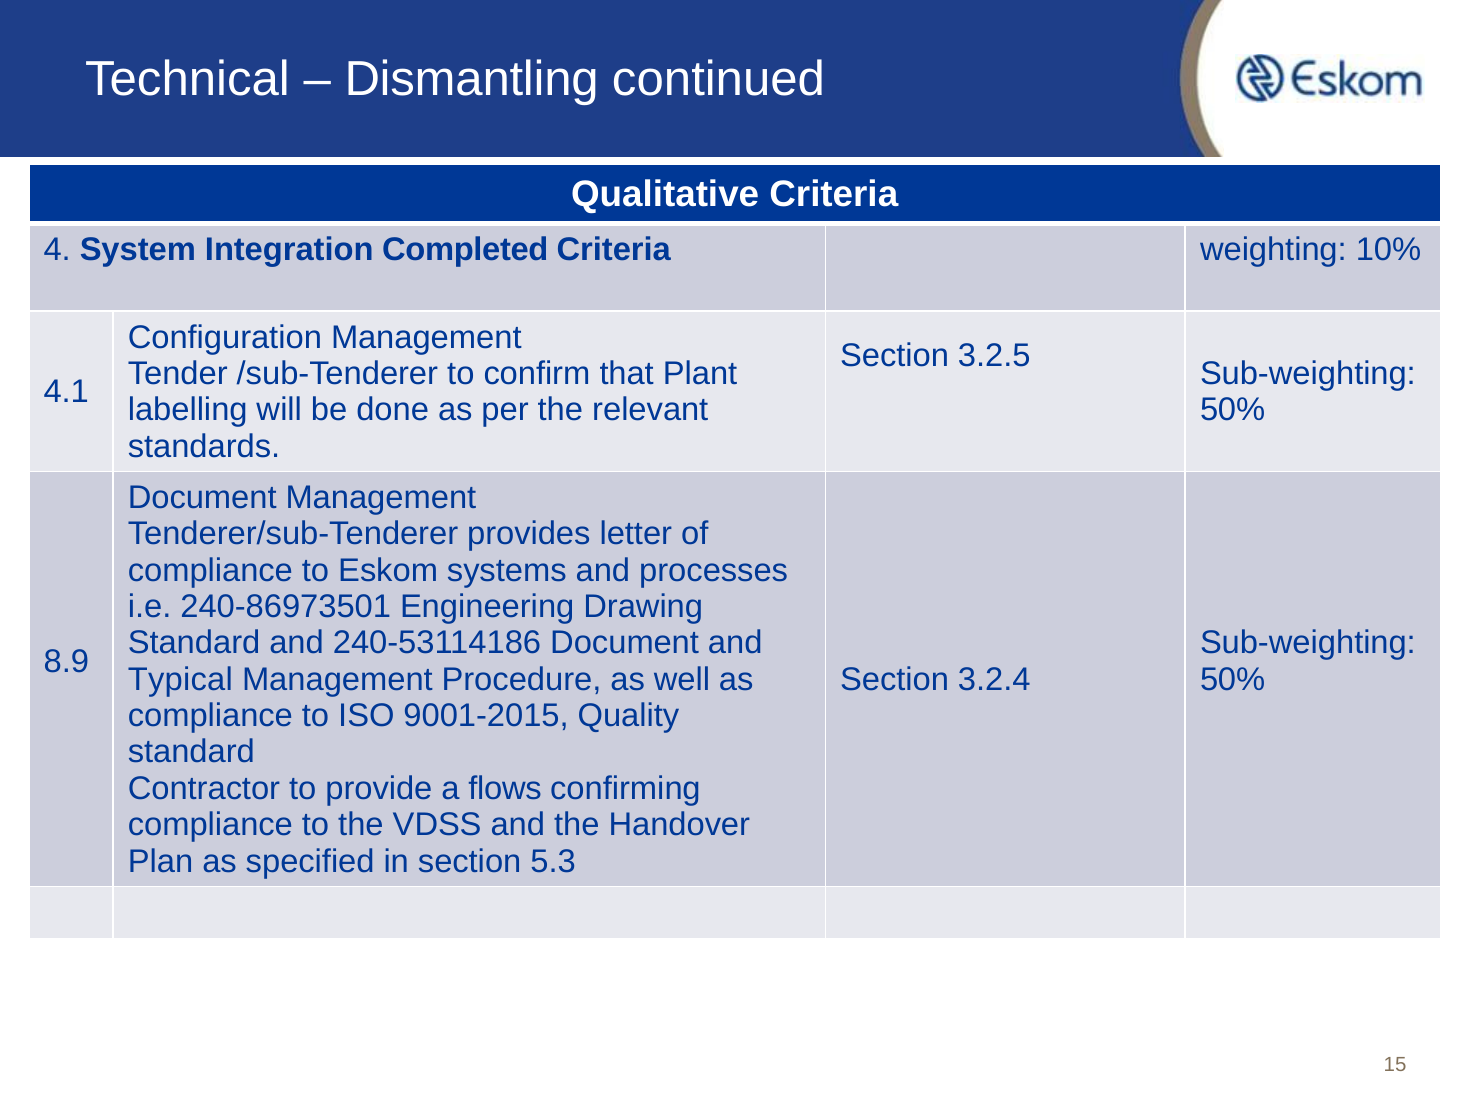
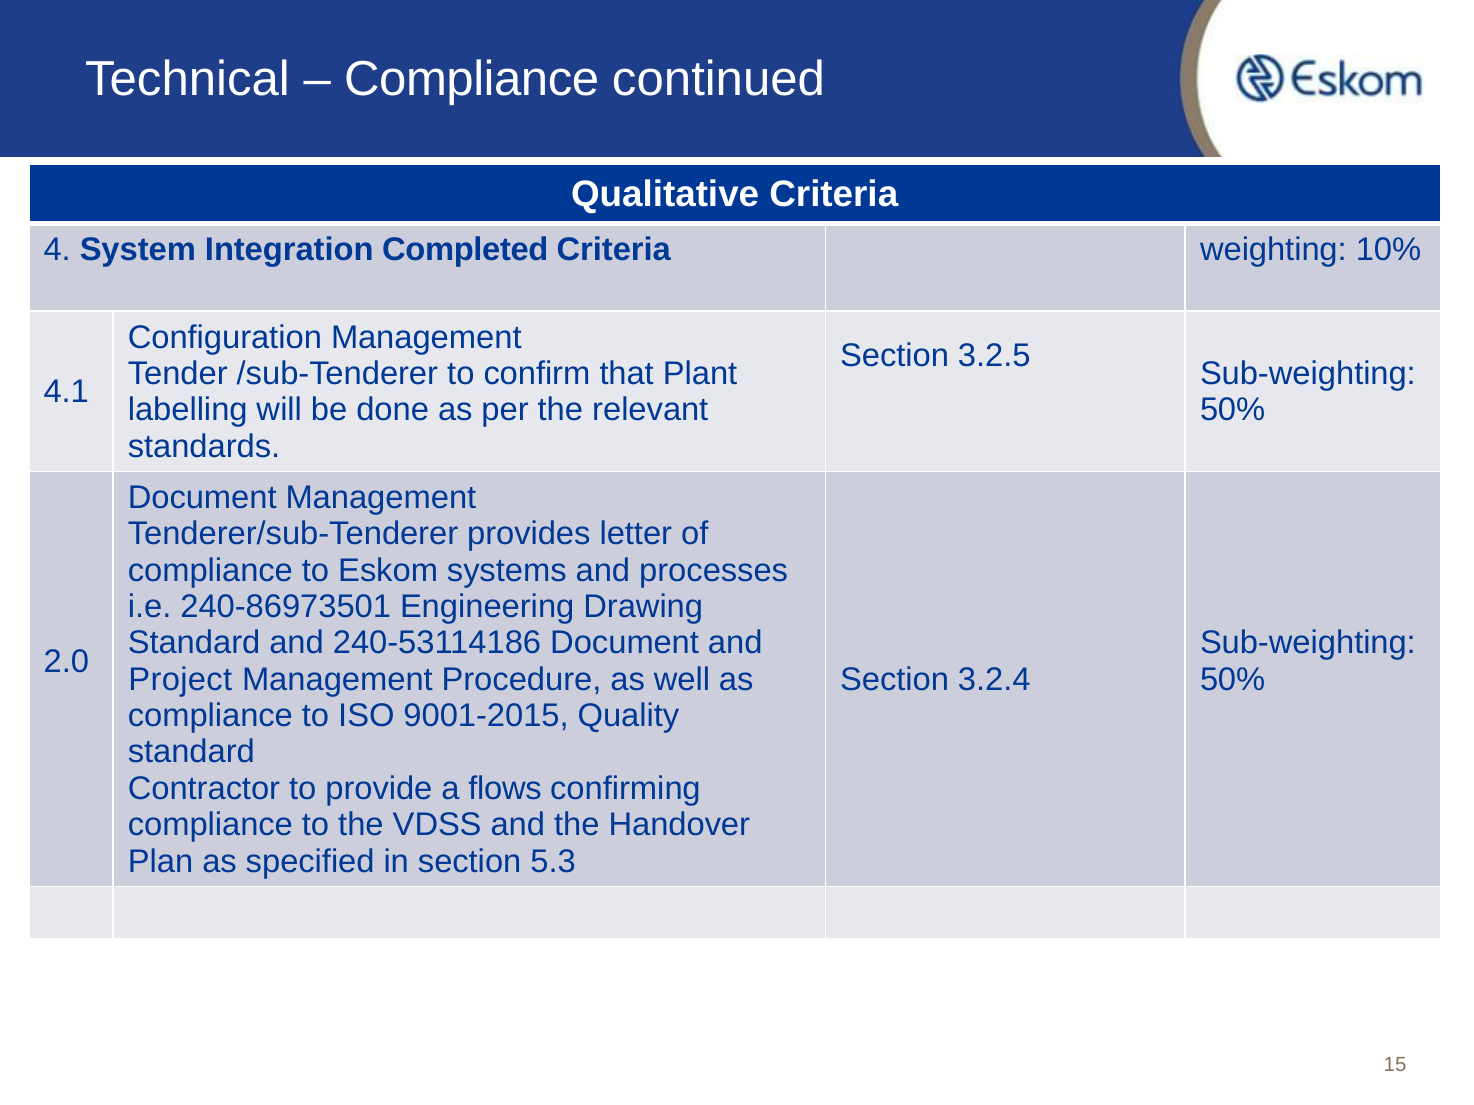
Dismantling: Dismantling -> Compliance (472, 79)
8.9: 8.9 -> 2.0 (66, 662)
Typical: Typical -> Project (180, 680)
